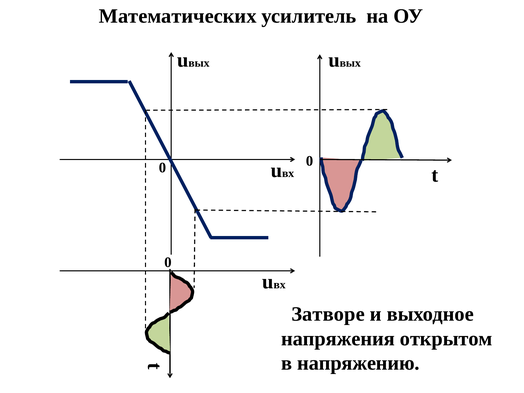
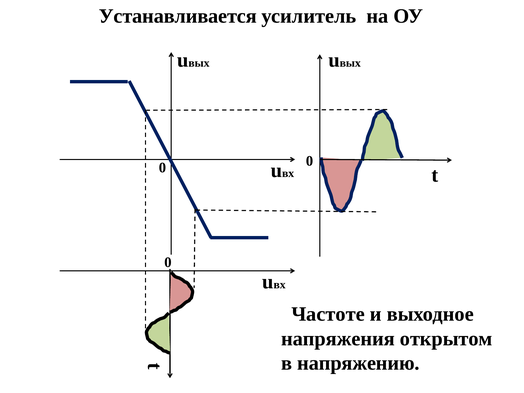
Математических: Математических -> Устанавливается (178, 16)
Затворе: Затворе -> Частоте (328, 314)
